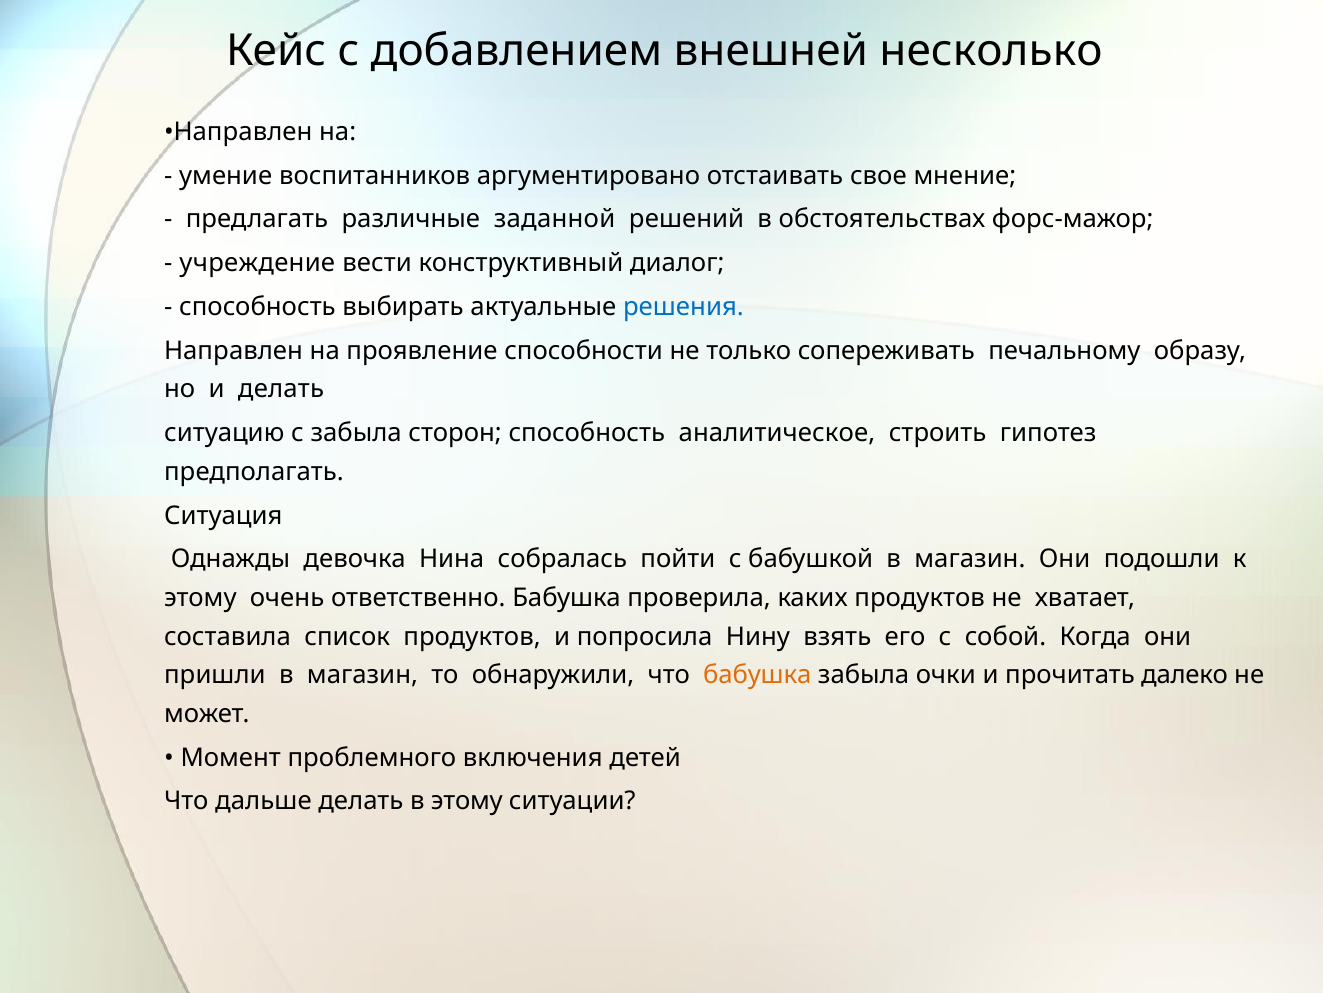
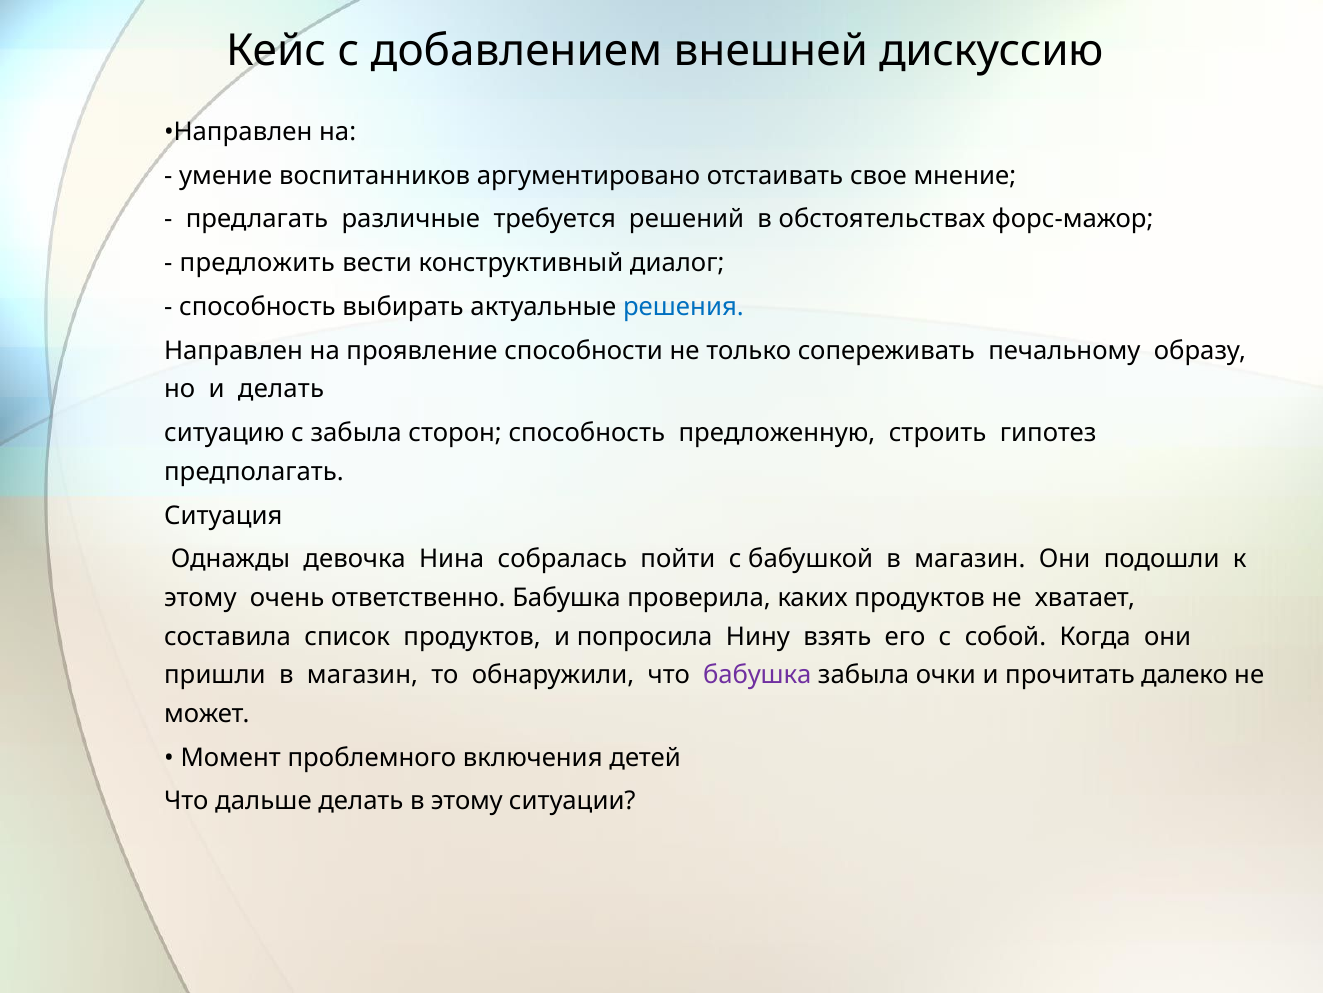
несколько: несколько -> дискуссию (991, 50)
заданной: заданной -> требуется (555, 219)
учреждение: учреждение -> предложить (257, 263)
аналитическое: аналитическое -> предложенную (777, 433)
бабушка colour: orange -> purple (757, 675)
